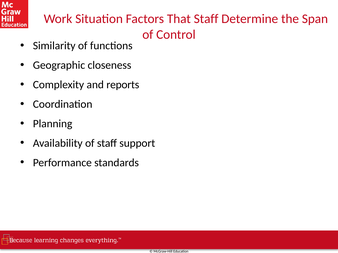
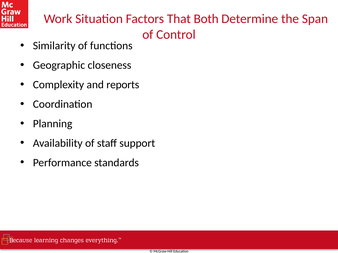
That Staff: Staff -> Both (206, 19)
